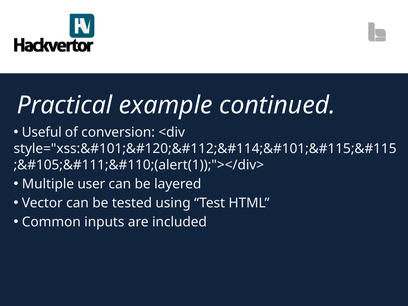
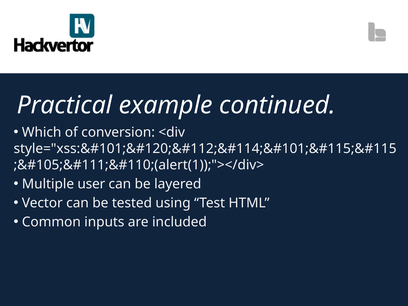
Useful: Useful -> Which (42, 132)
